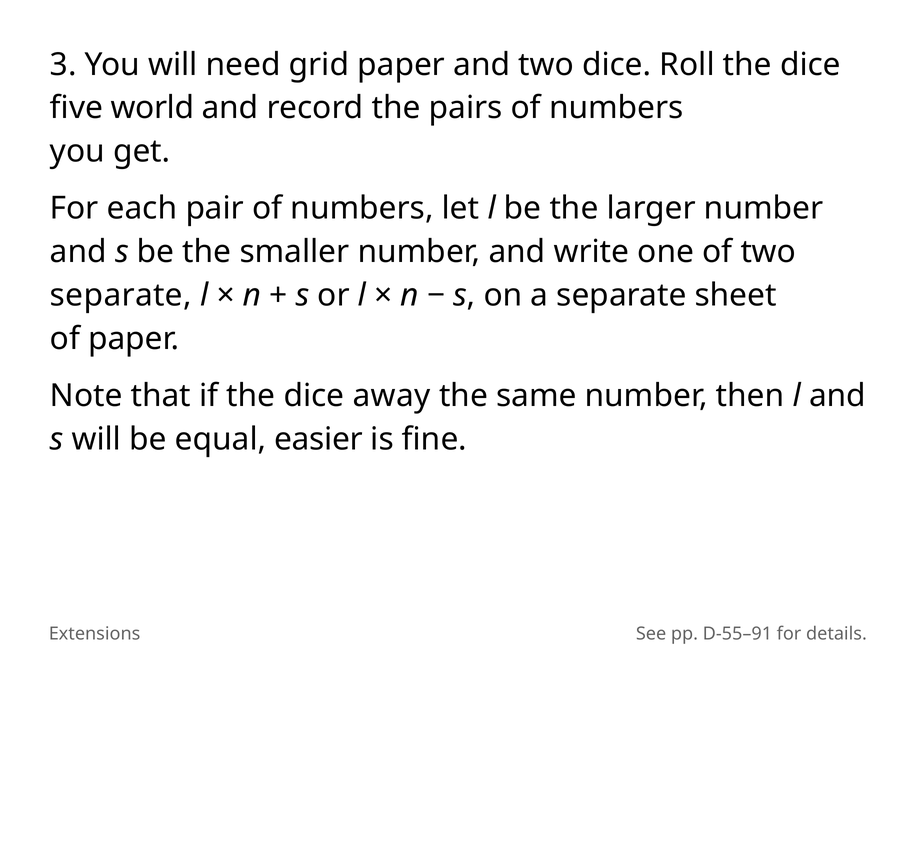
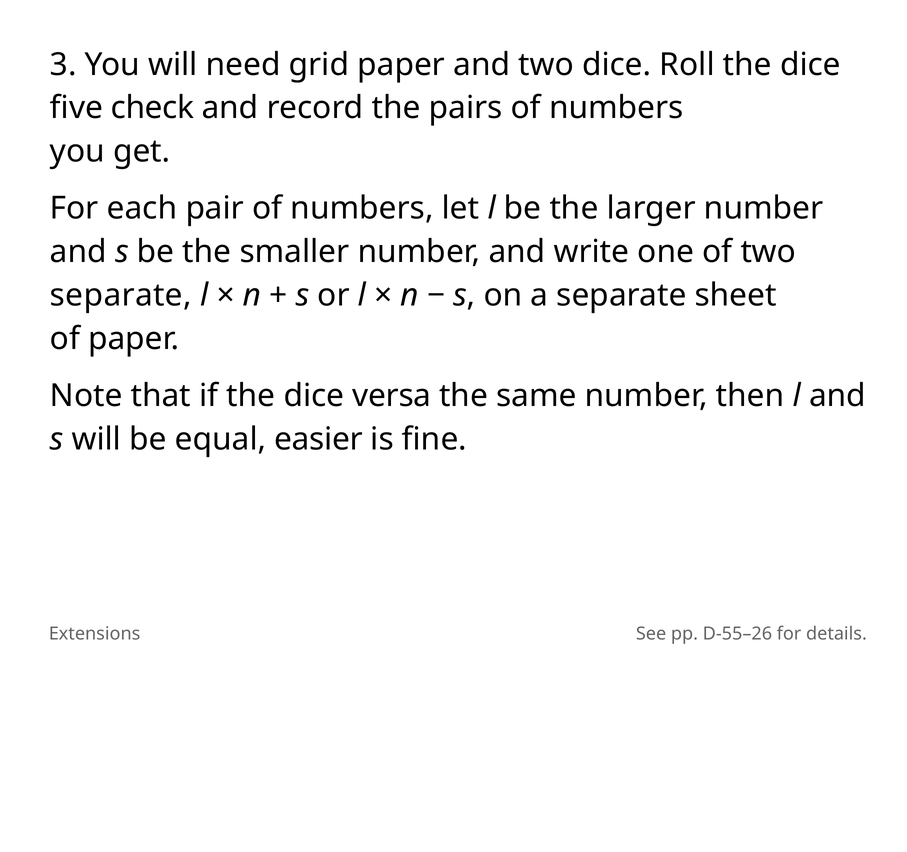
world: world -> check (152, 108)
away: away -> versa (392, 396)
D-55–91: D-55–91 -> D-55–26 (737, 634)
